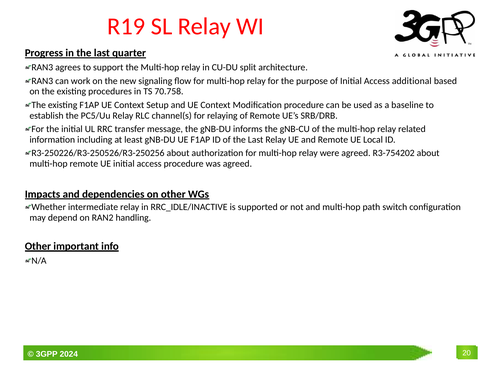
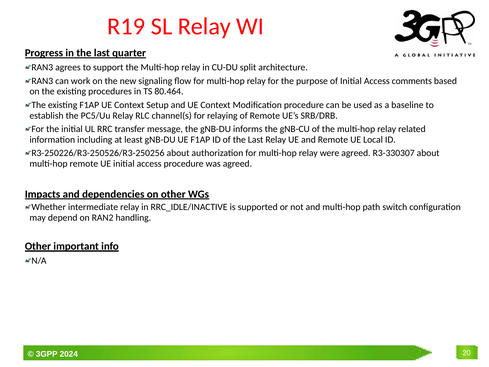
additional: additional -> comments (412, 81)
70.758: 70.758 -> 80.464 (169, 91)
R3-754202: R3-754202 -> R3-330307 (394, 153)
